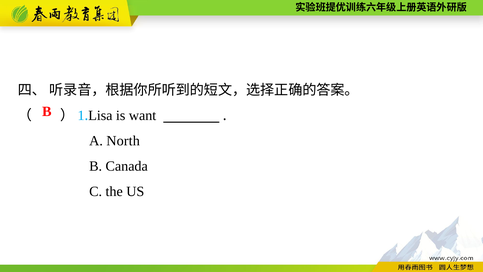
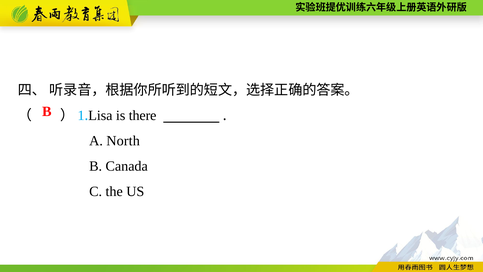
want: want -> there (143, 115)
